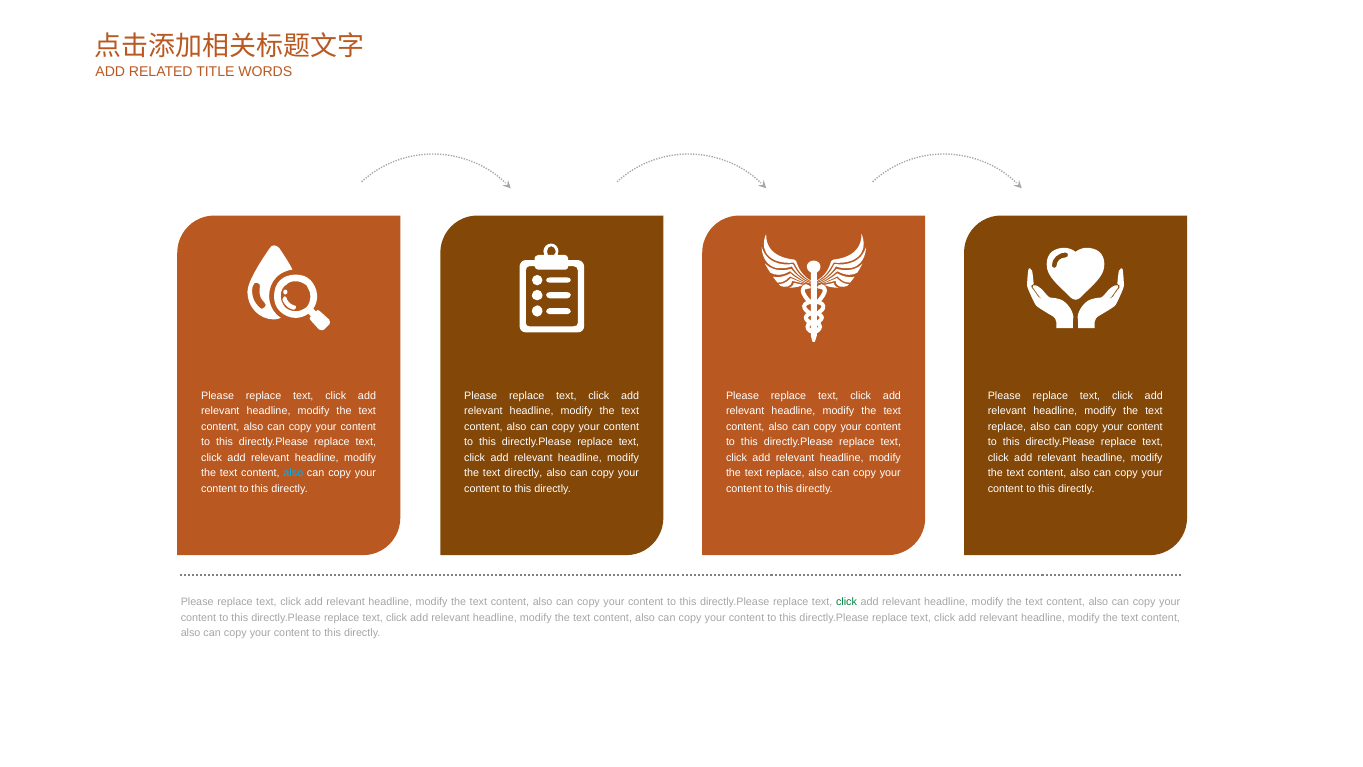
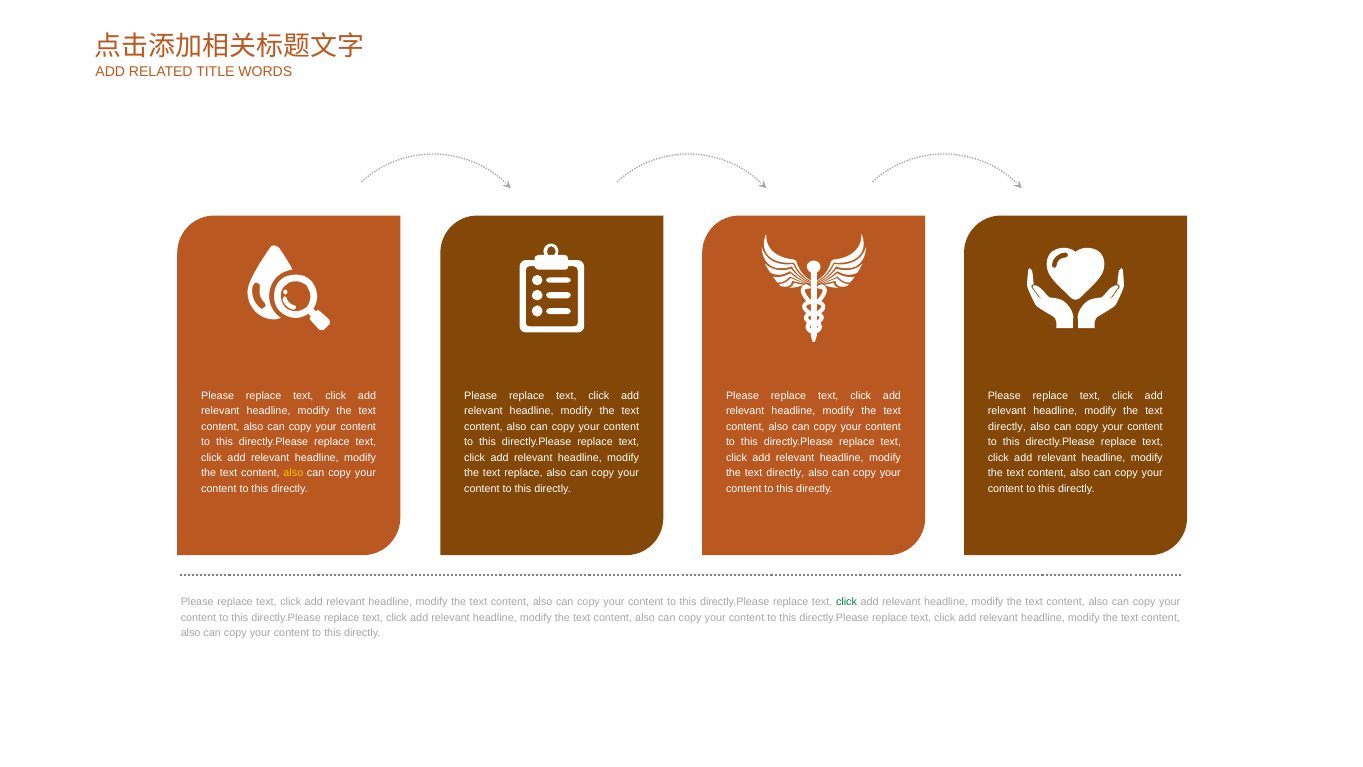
replace: replace -> directly (1007, 427)
also colour: light blue -> yellow (293, 473)
text directly: directly -> replace (523, 473)
replace: replace -> directly (785, 473)
